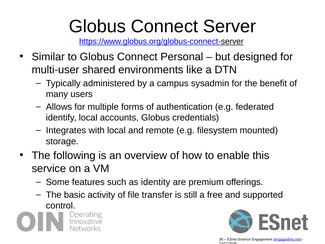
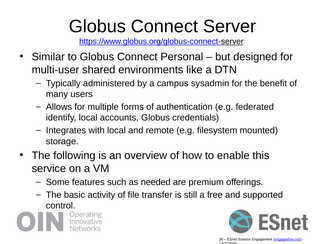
identity: identity -> needed (156, 182)
